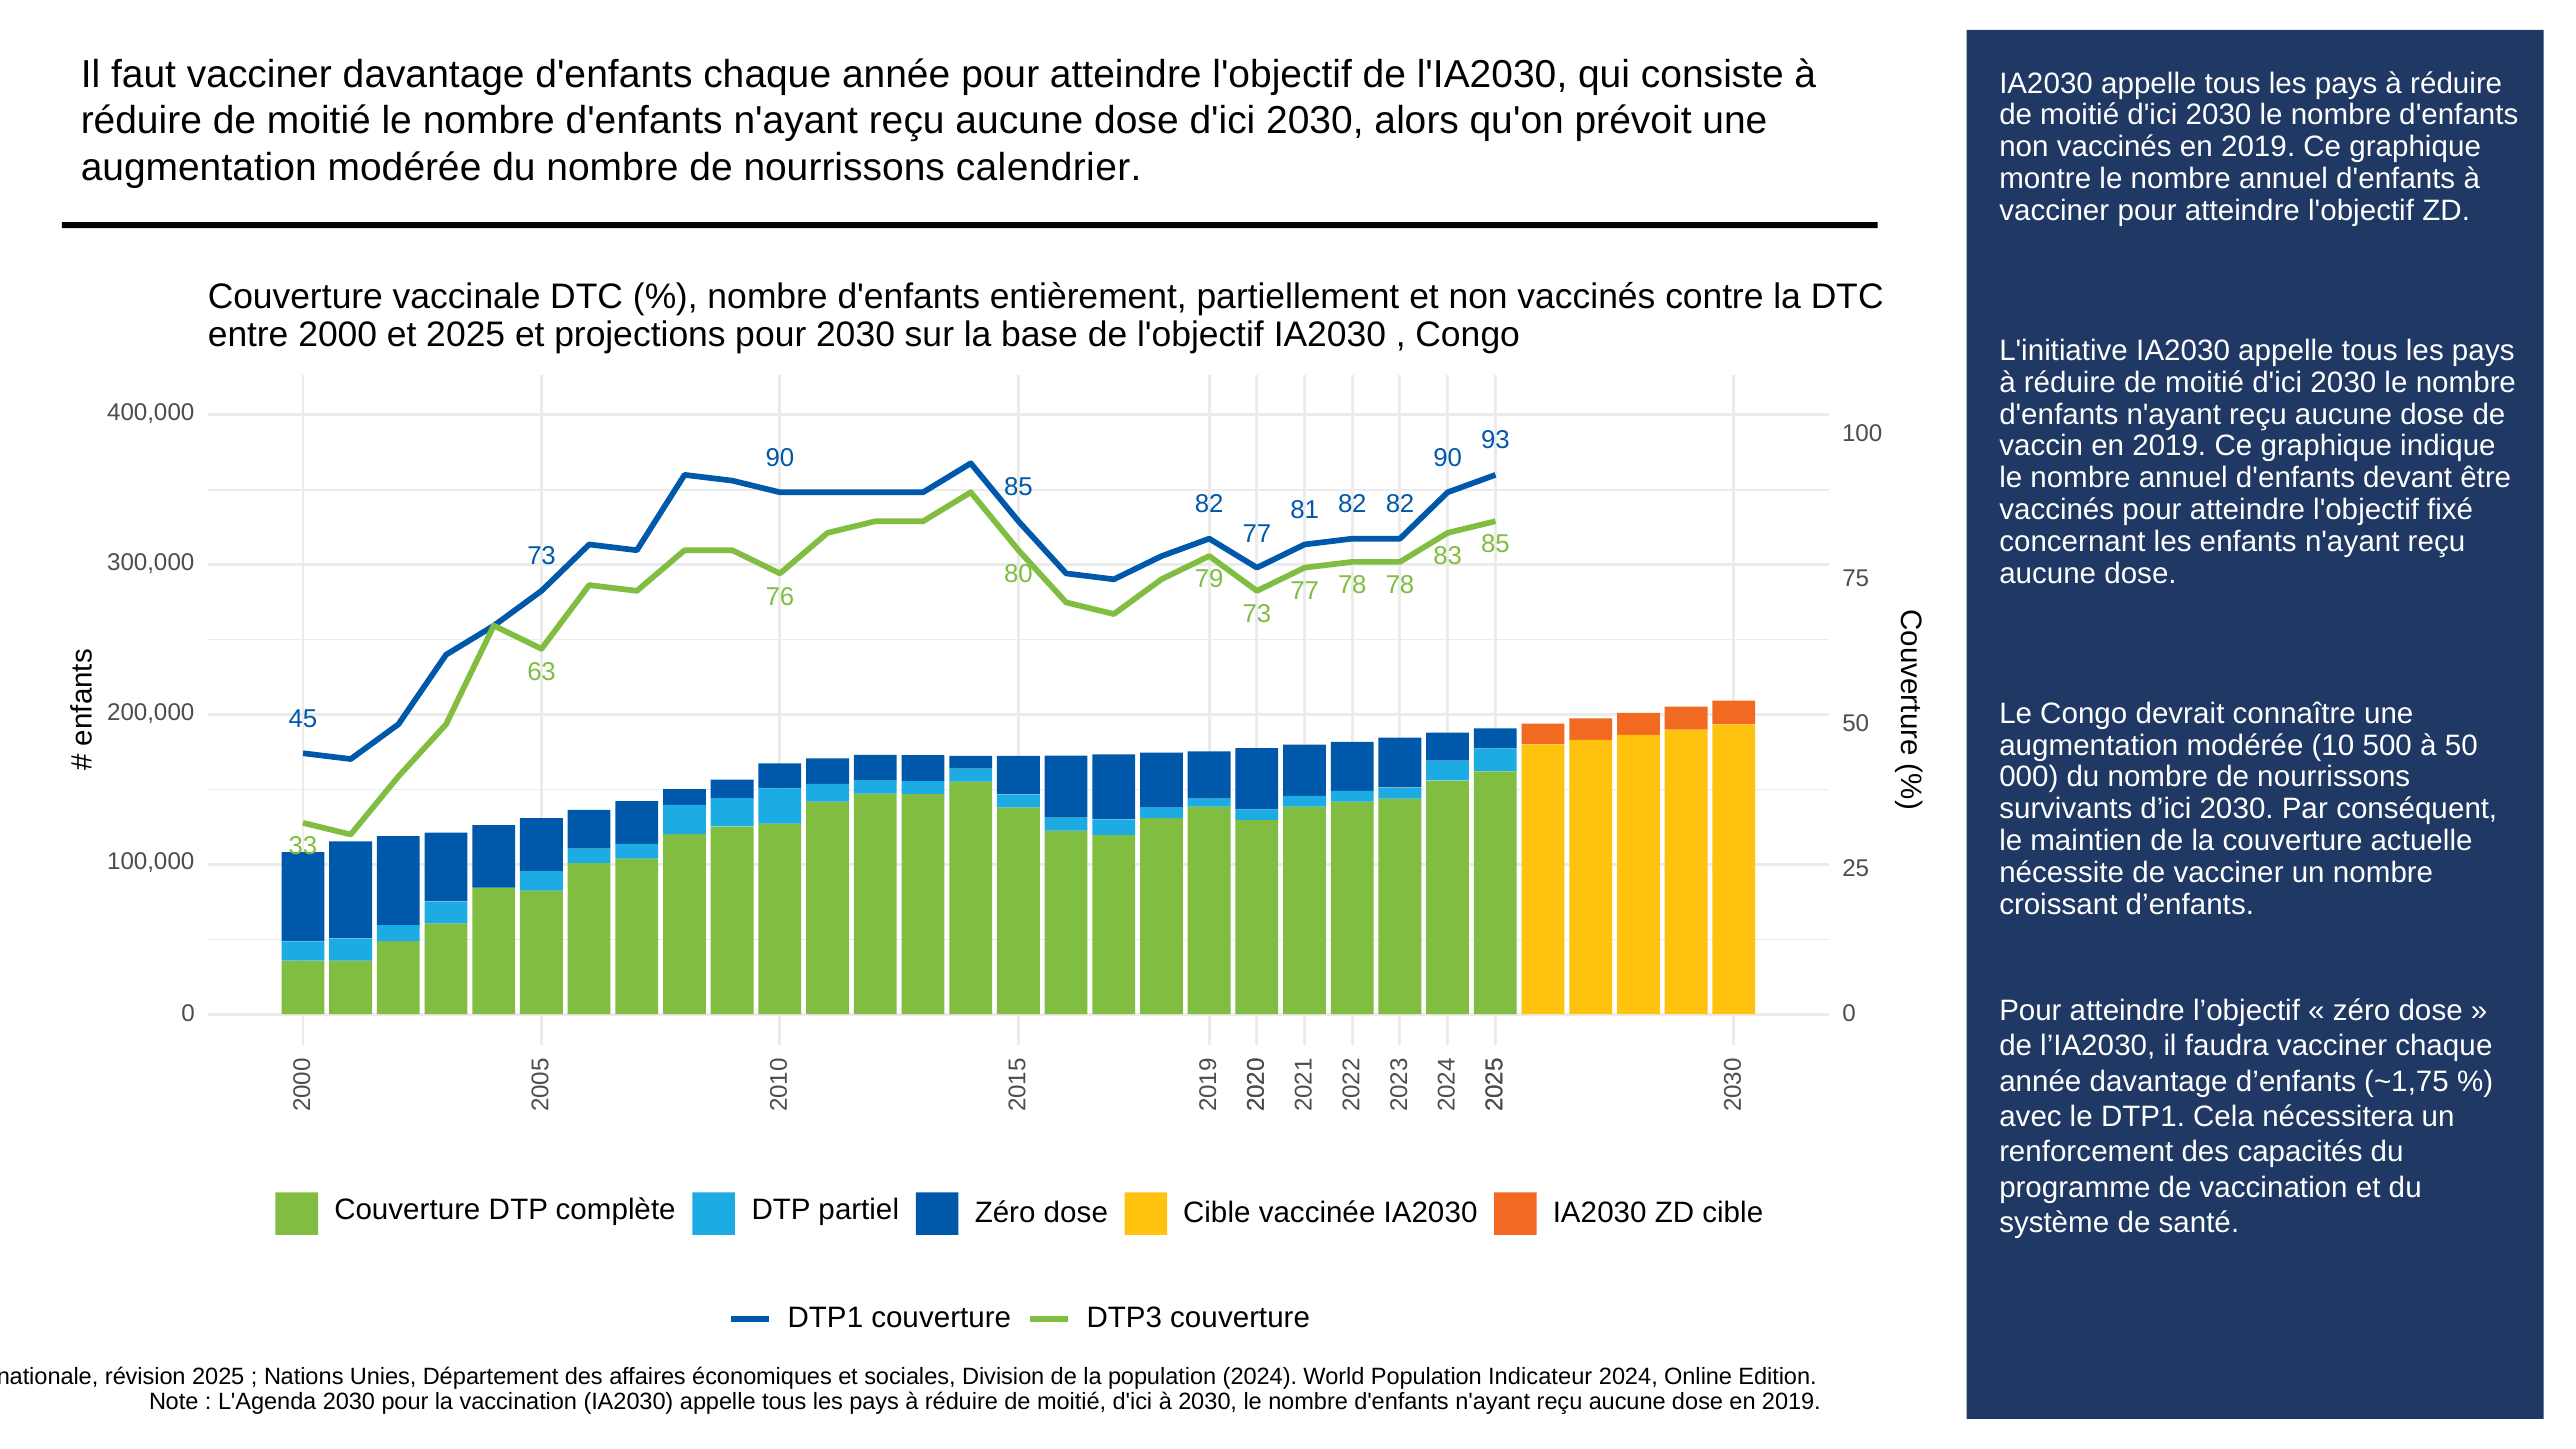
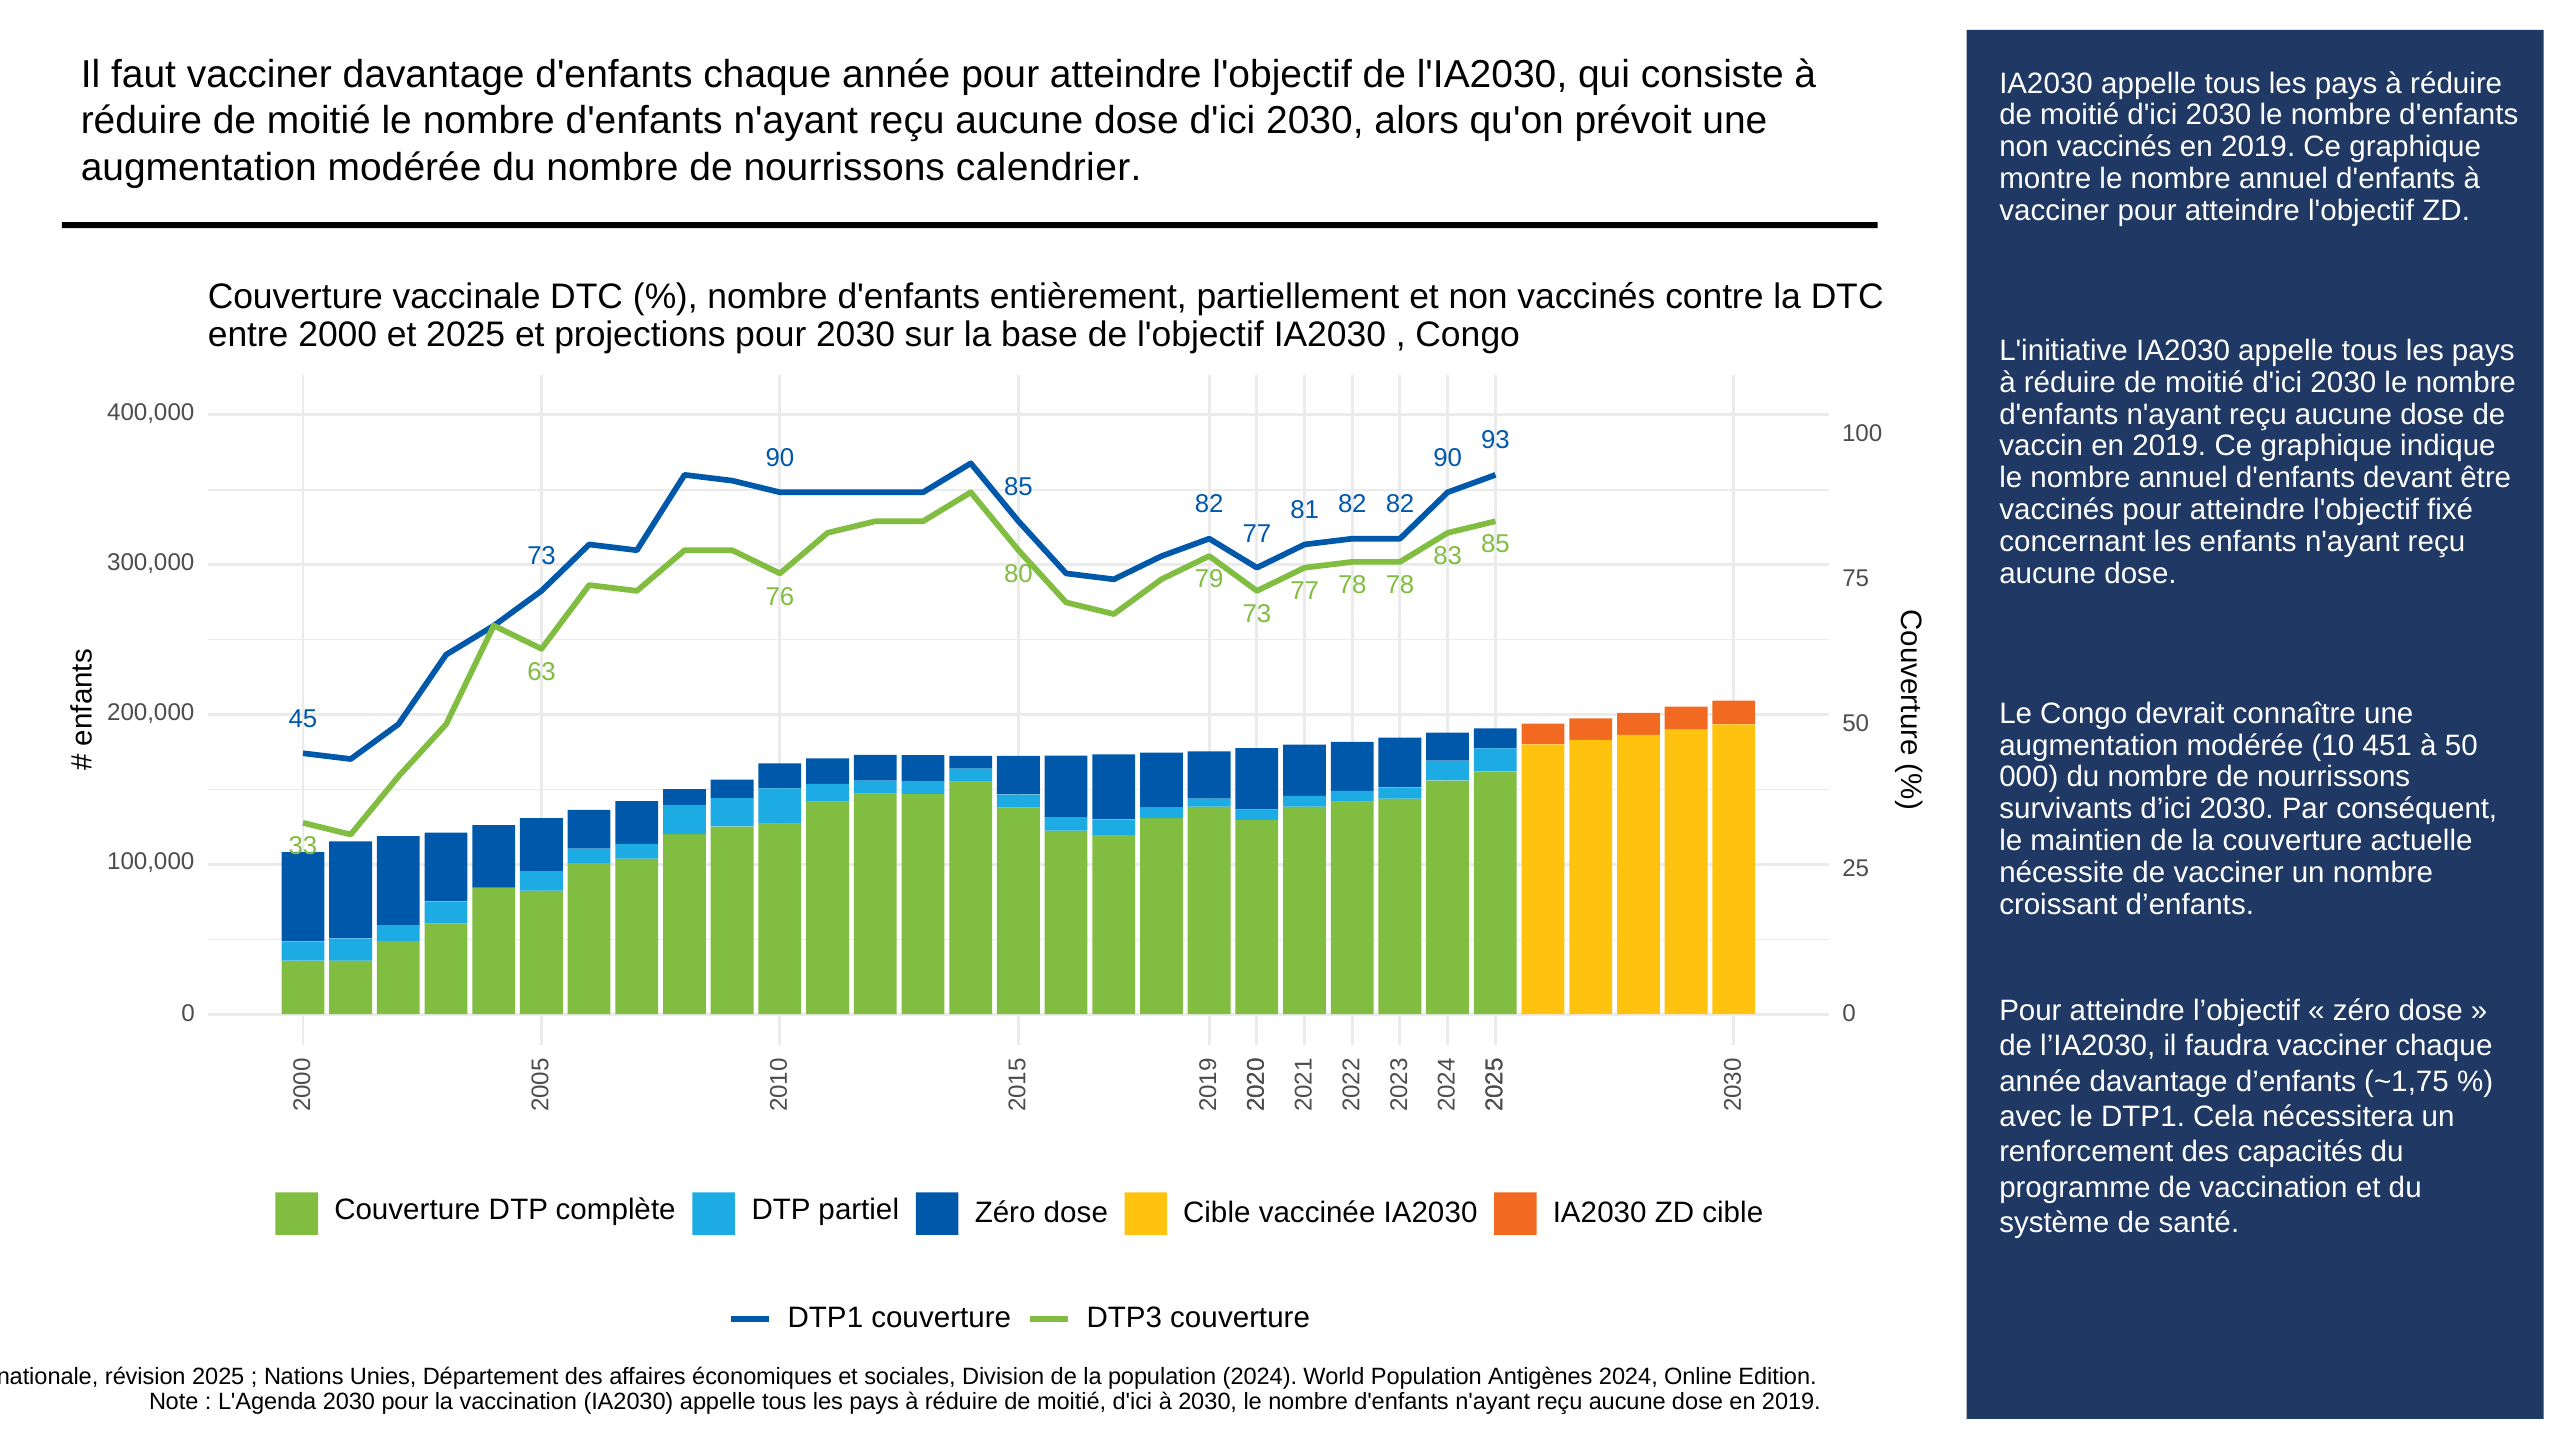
500: 500 -> 451 (2387, 745)
Indicateur: Indicateur -> Antigènes (1540, 1376)
